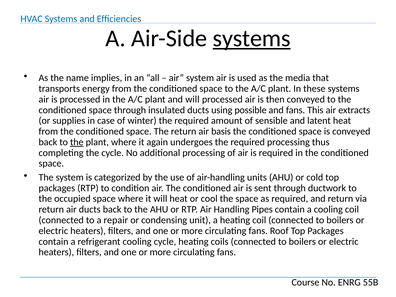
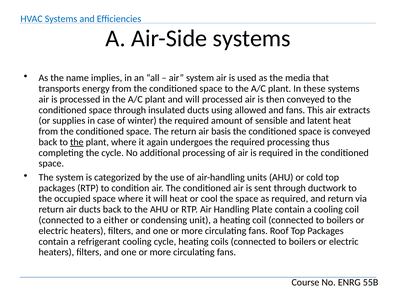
systems underline: present -> none (252, 38)
possible: possible -> allowed (251, 110)
Pipes: Pipes -> Plate (262, 209)
repair: repair -> either (116, 220)
